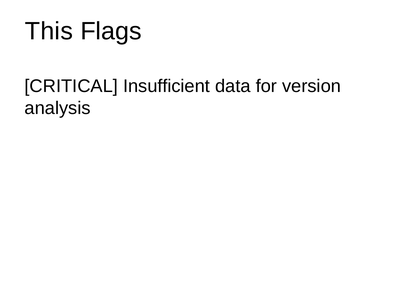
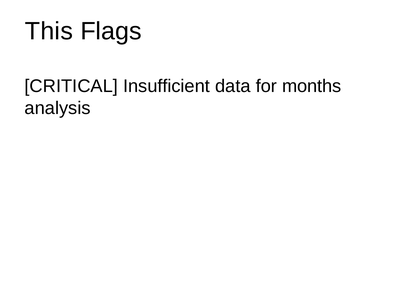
version: version -> months (312, 86)
